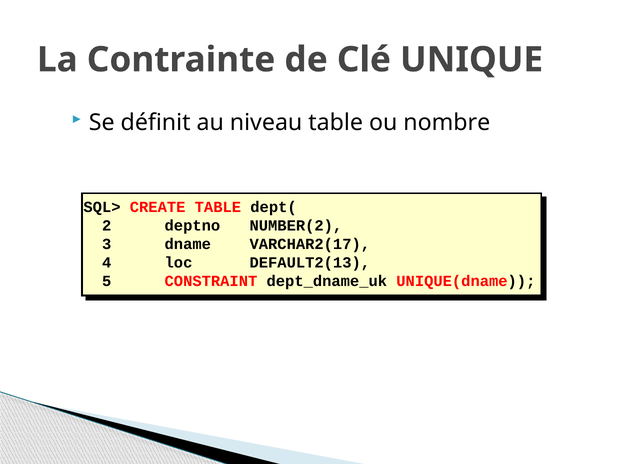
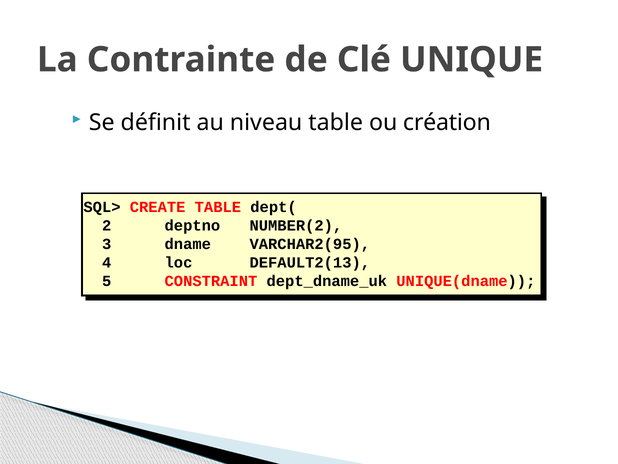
nombre: nombre -> création (447, 123)
VARCHAR2(17: VARCHAR2(17 -> VARCHAR2(95 (310, 244)
